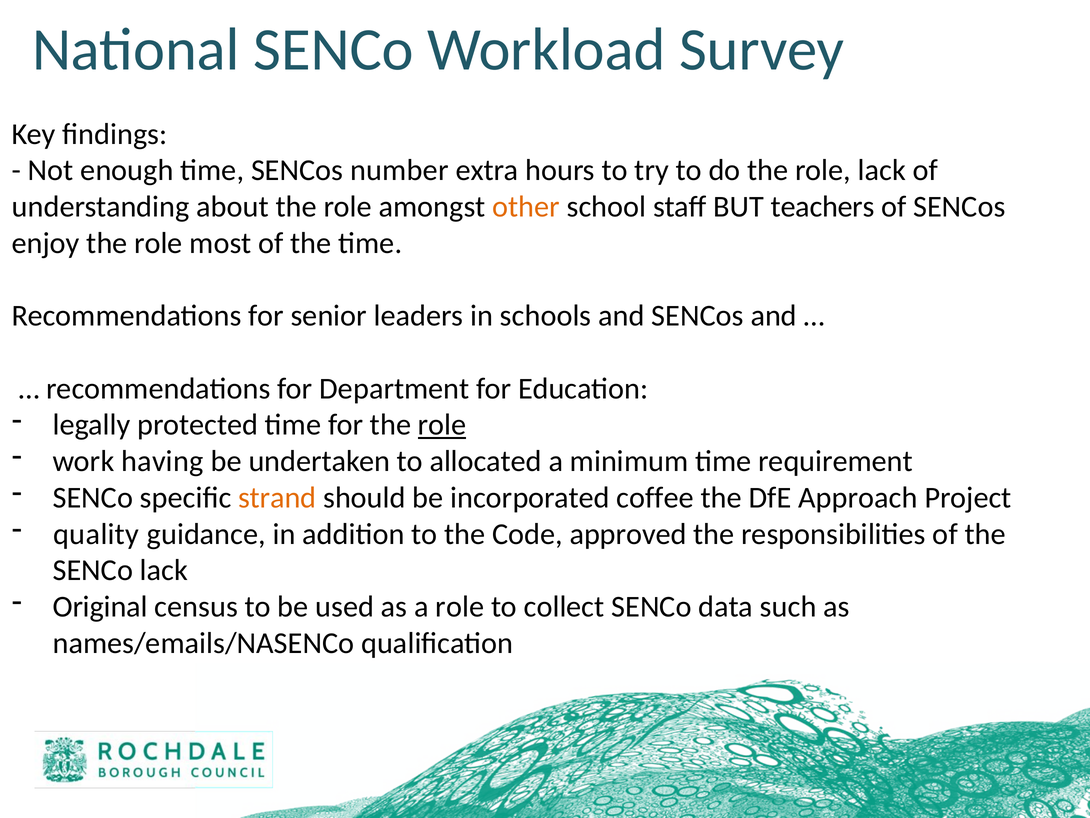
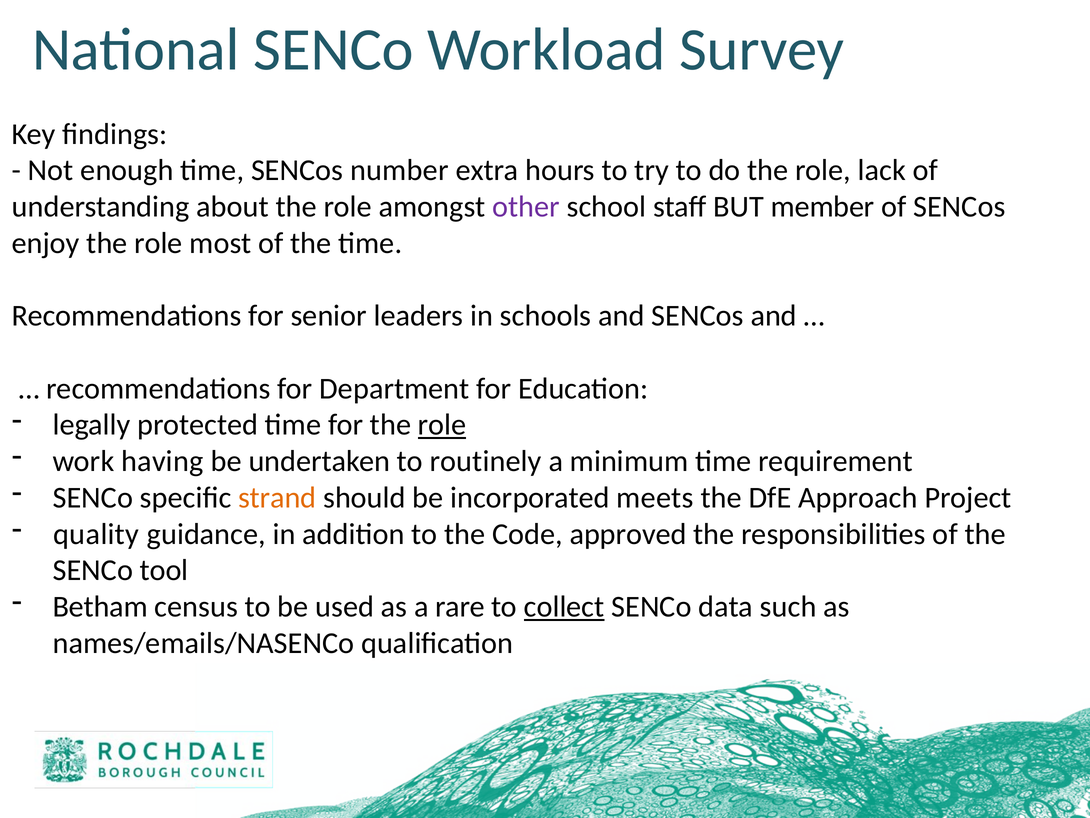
other colour: orange -> purple (526, 207)
teachers: teachers -> member (823, 207)
allocated: allocated -> routinely (486, 461)
coffee: coffee -> meets (655, 497)
SENCo lack: lack -> tool (164, 570)
Original: Original -> Betham (100, 606)
a role: role -> rare (460, 606)
collect underline: none -> present (564, 606)
